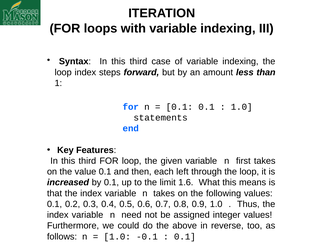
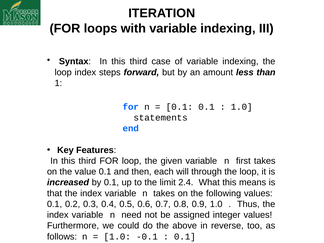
left: left -> will (182, 172)
1.6: 1.6 -> 2.4 (186, 183)
